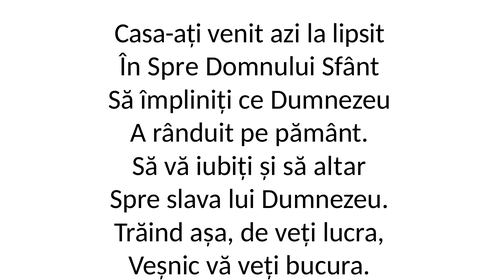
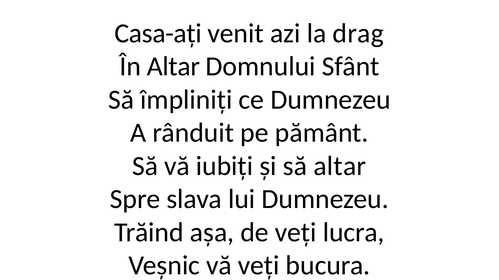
lipsit: lipsit -> drag (358, 33)
În Spre: Spre -> Altar (173, 67)
